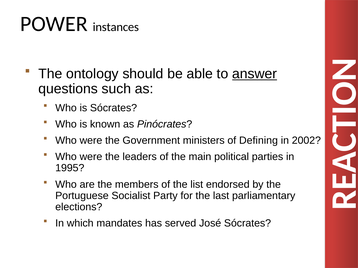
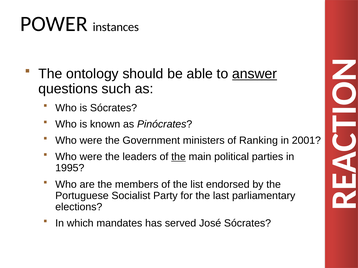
Defining: Defining -> Ranking (258, 141)
2002: 2002 -> 2001 (306, 141)
the underline: none -> present (179, 157)
